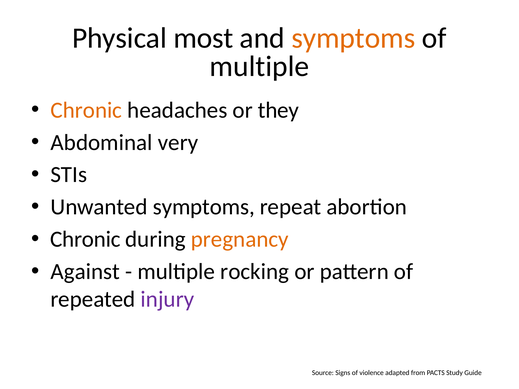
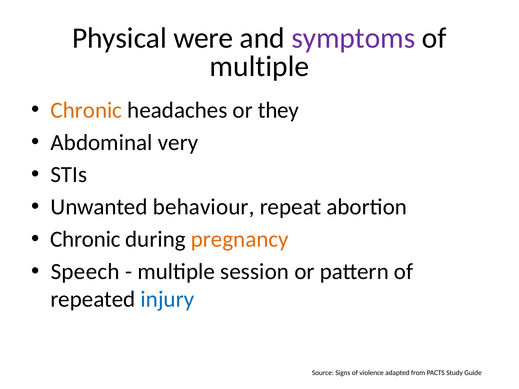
most: most -> were (203, 38)
symptoms colour: orange -> purple (353, 38)
Unwanted symptoms: symptoms -> behaviour (204, 207)
Against: Against -> Speech (85, 272)
rocking: rocking -> session (255, 272)
injury colour: purple -> blue (167, 300)
